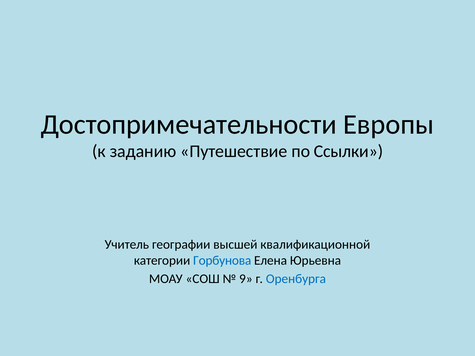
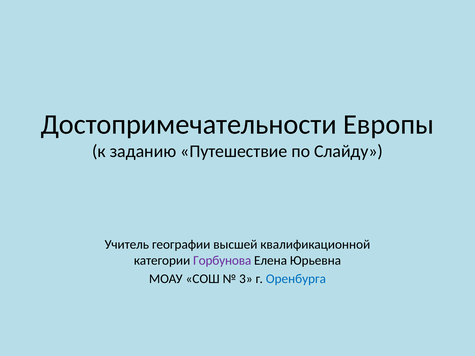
Ссылки: Ссылки -> Слайду (348, 151)
Горбунова colour: blue -> purple (222, 261)
9: 9 -> 3 (246, 279)
